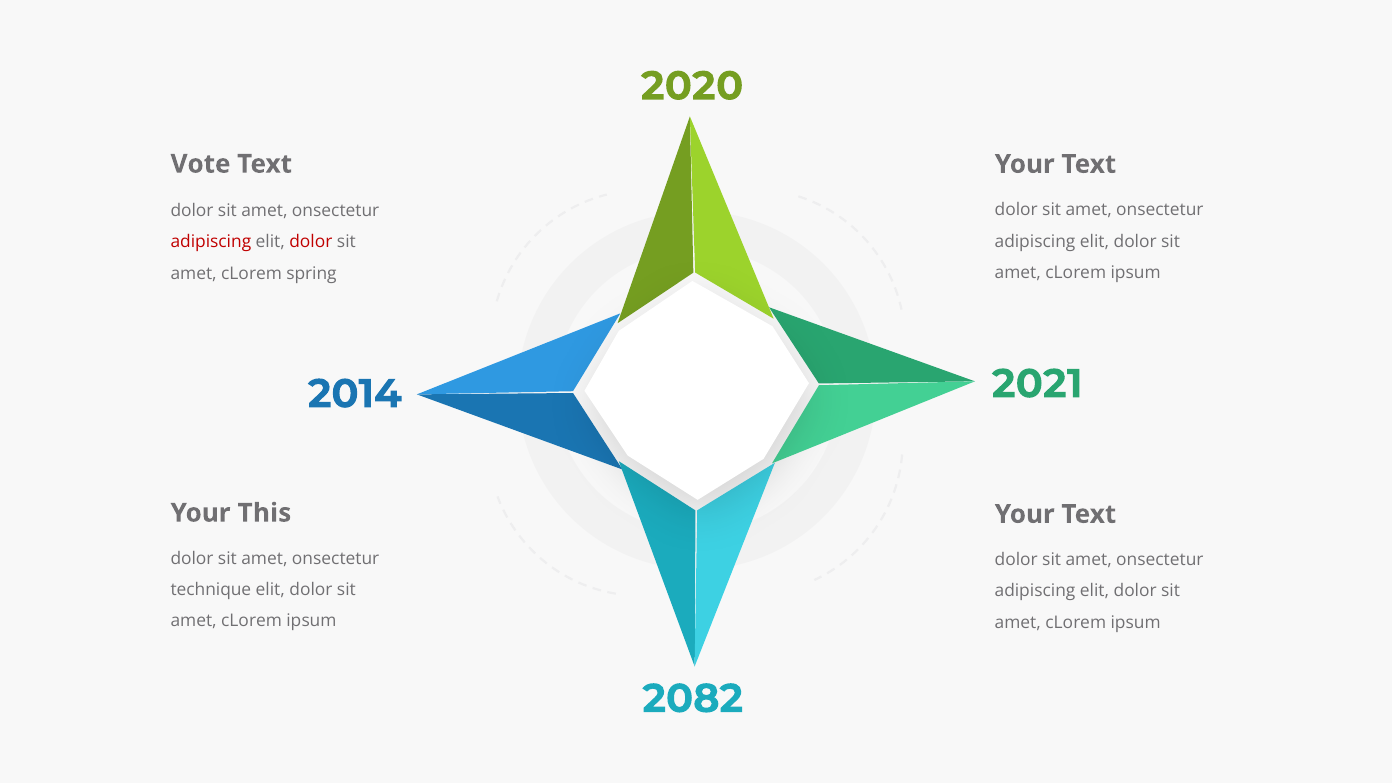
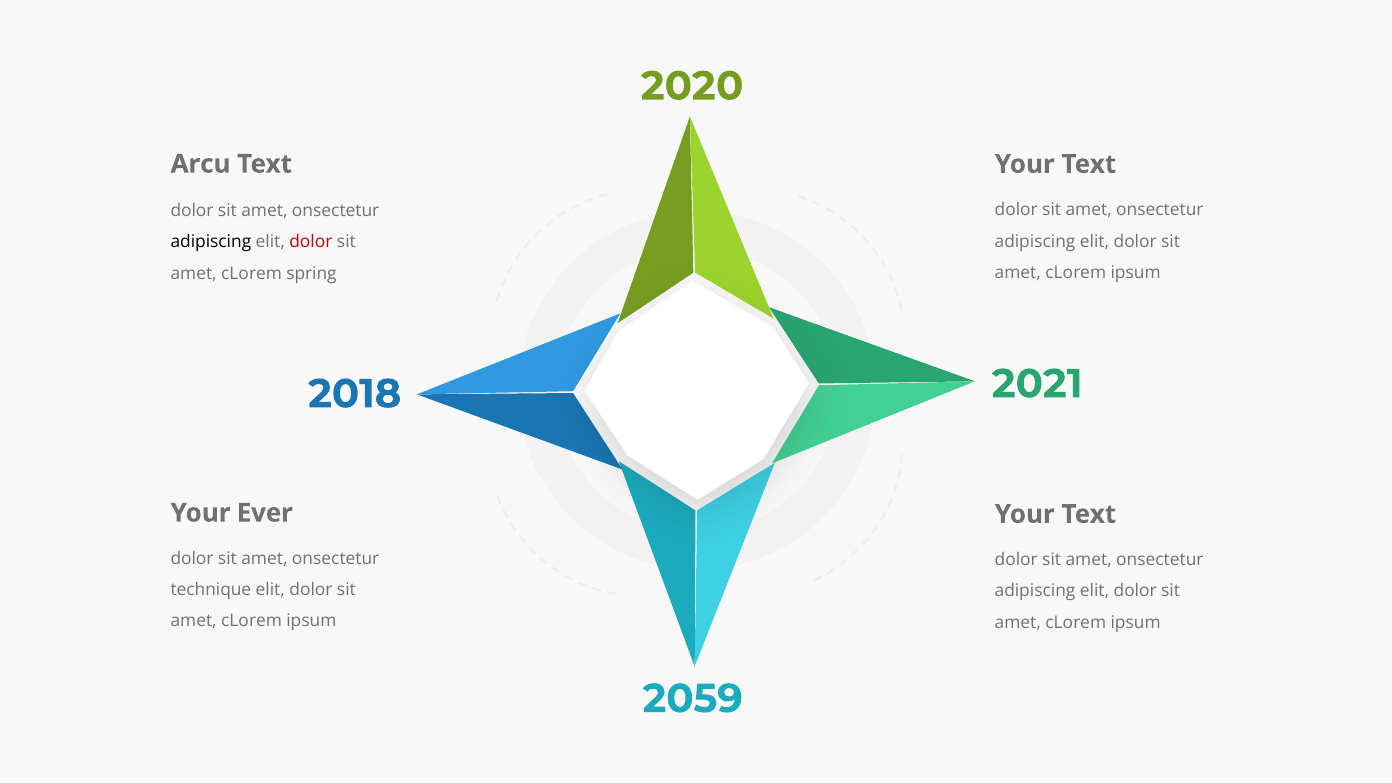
Vote: Vote -> Arcu (201, 164)
adipiscing colour: red -> black (211, 242)
2014: 2014 -> 2018 (355, 394)
This: This -> Ever (265, 513)
2082: 2082 -> 2059 (693, 699)
